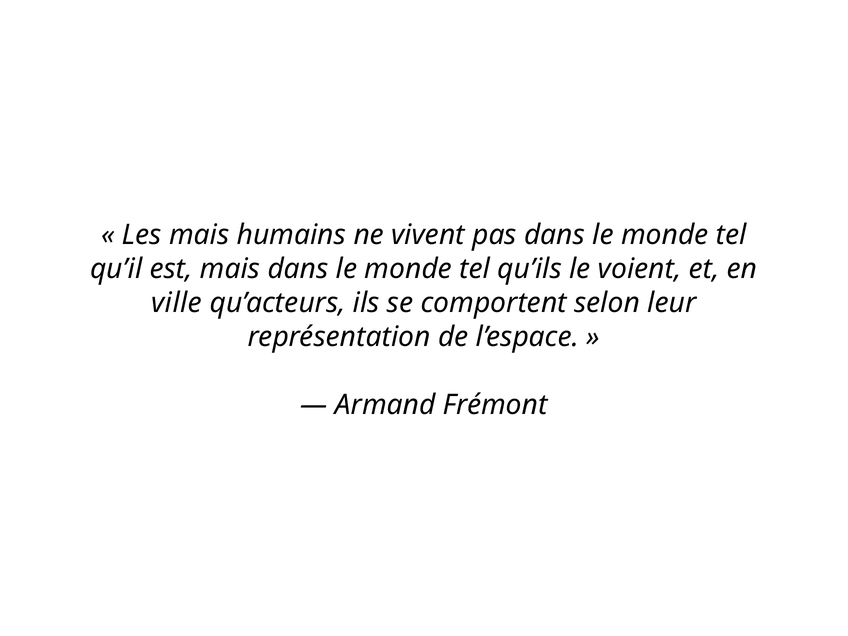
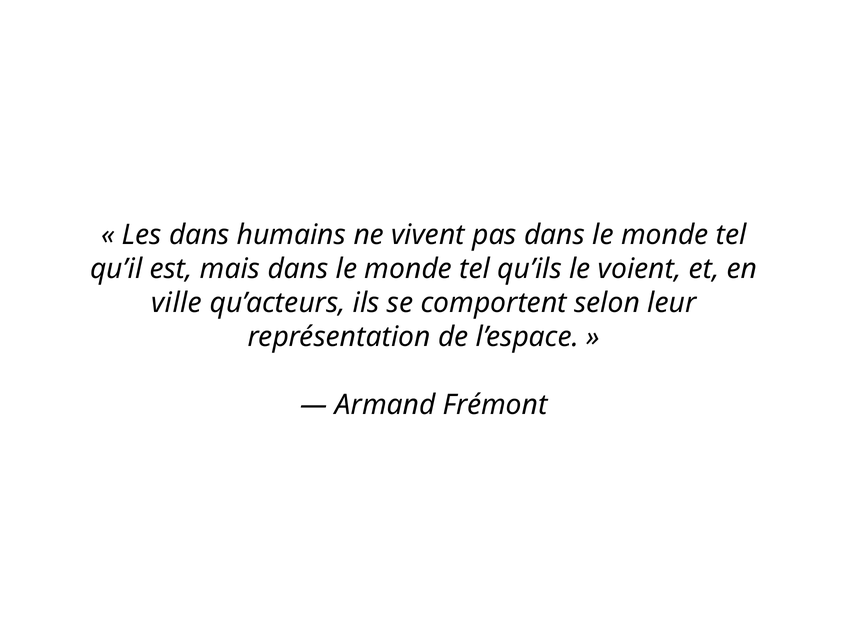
Les mais: mais -> dans (199, 235)
